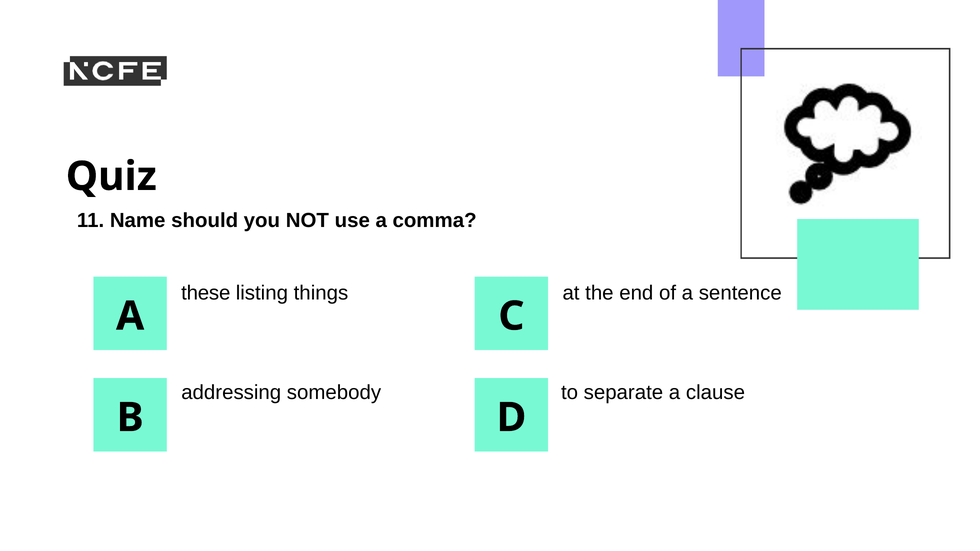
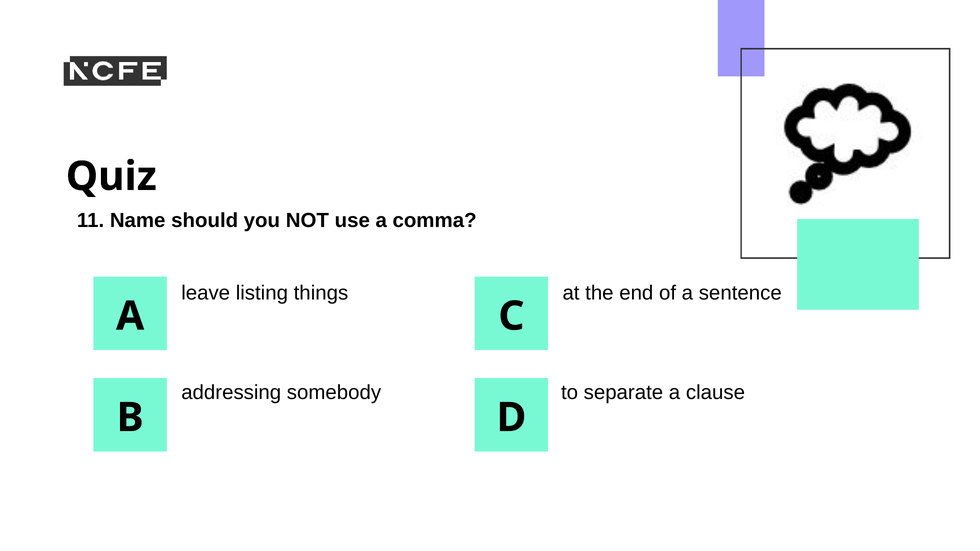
these: these -> leave (206, 293)
